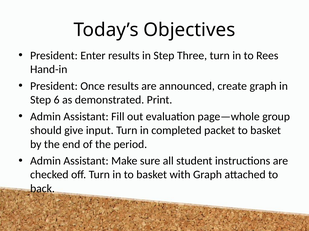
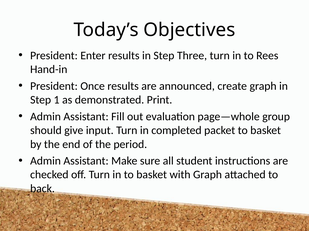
6: 6 -> 1 (57, 100)
